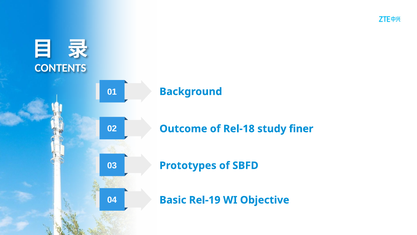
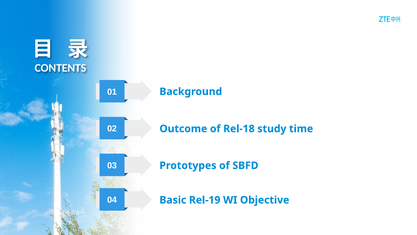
finer: finer -> time (301, 129)
